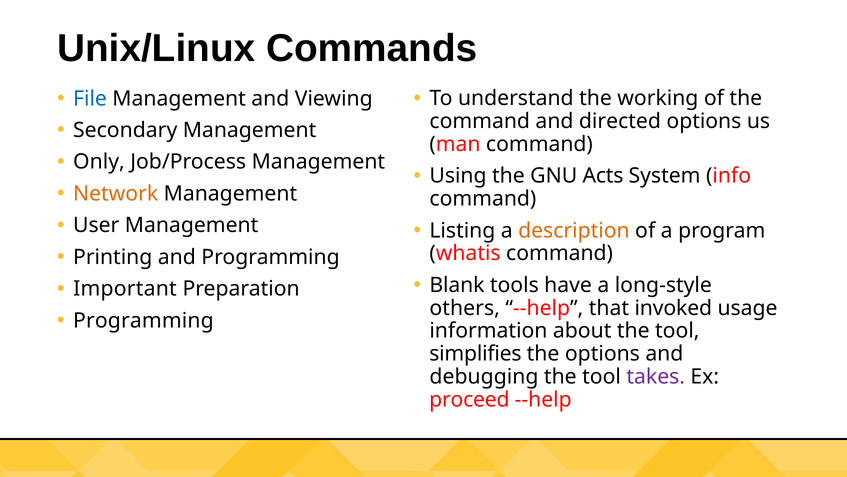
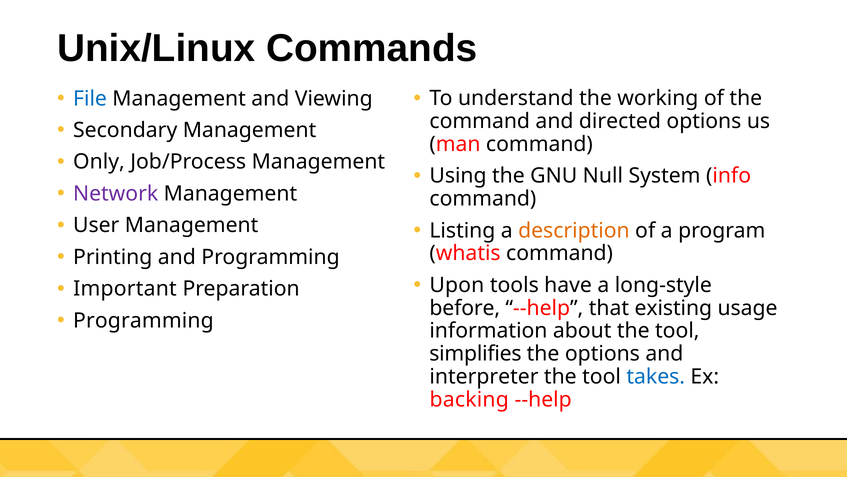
Acts: Acts -> Null (603, 176)
Network colour: orange -> purple (116, 193)
Blank: Blank -> Upon (457, 285)
others: others -> before (465, 308)
invoked: invoked -> existing (673, 308)
debugging: debugging -> interpreter (484, 376)
takes colour: purple -> blue (656, 376)
proceed: proceed -> backing (469, 399)
